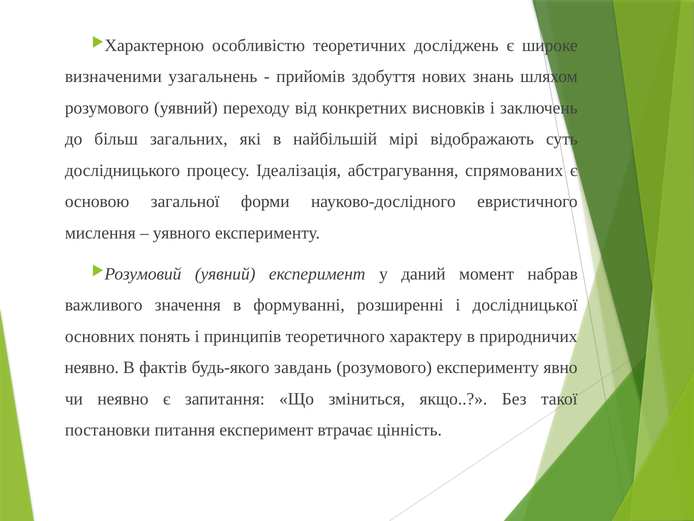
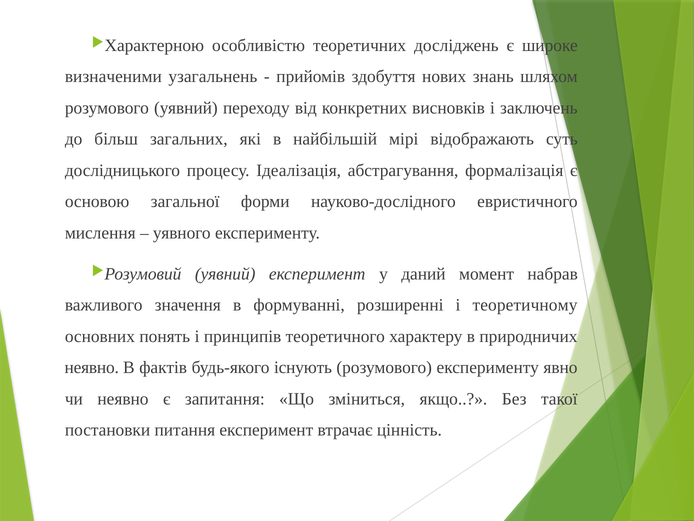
спрямованих: спрямованих -> формалізація (514, 170)
дослідницької: дослідницької -> теоретичному (525, 305)
завдань: завдань -> існують (303, 367)
